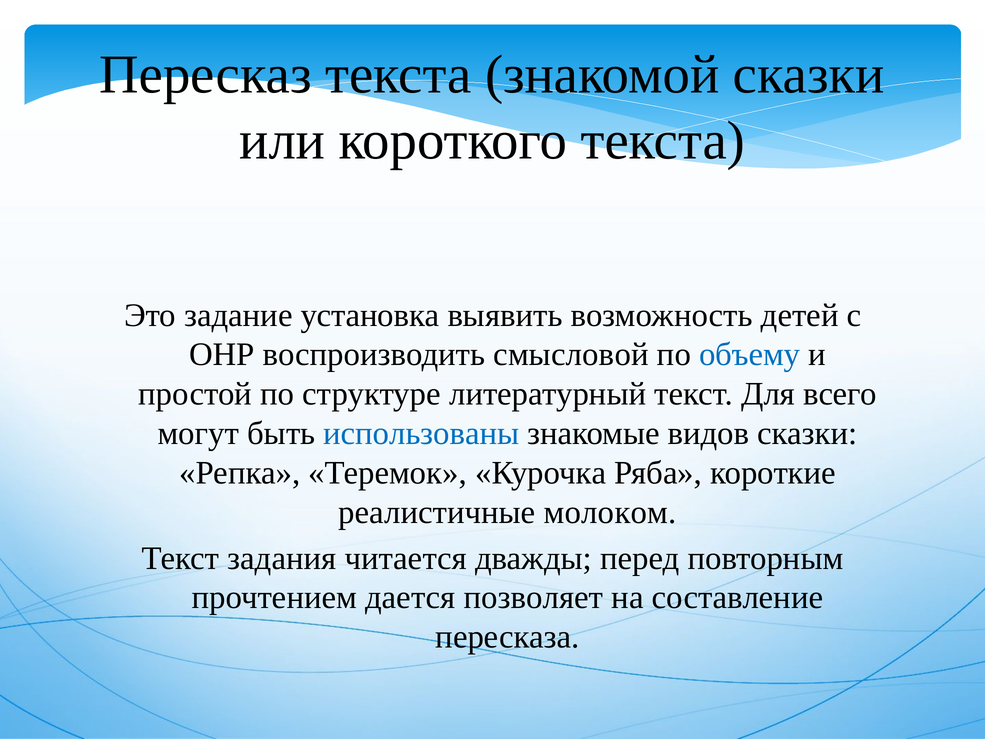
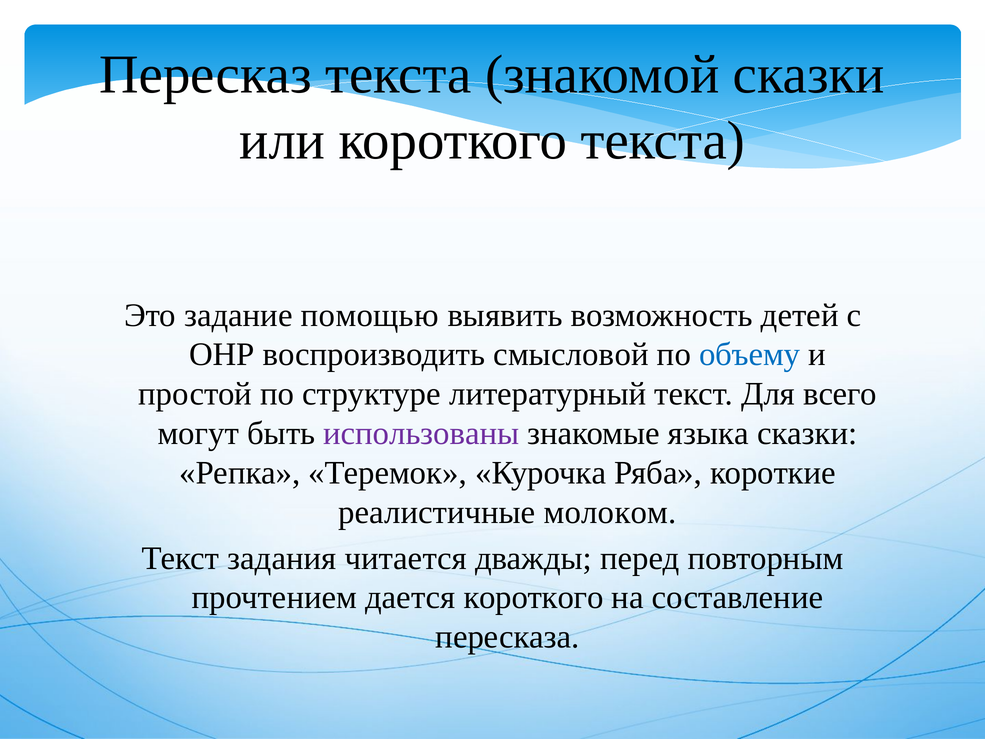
установка: установка -> помощью (370, 315)
использованы colour: blue -> purple (421, 433)
видов: видов -> языка (708, 433)
дается позволяет: позволяет -> короткого (534, 597)
